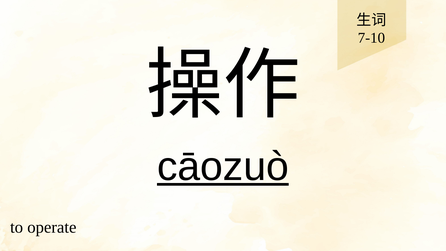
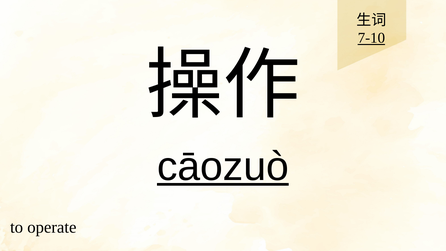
7-10 underline: none -> present (371, 38)
